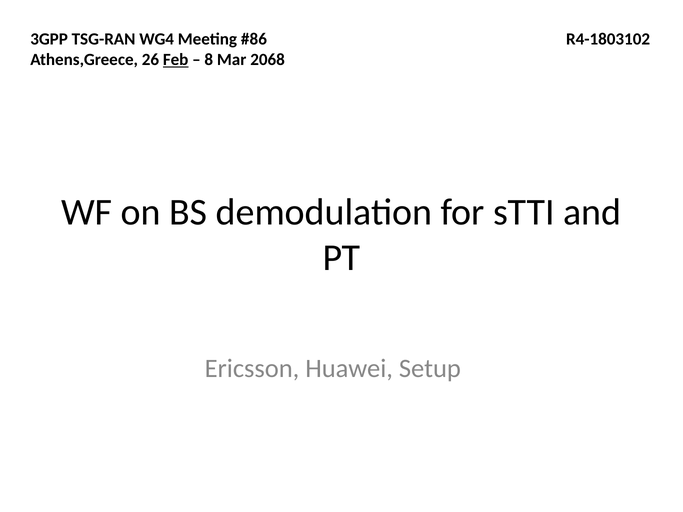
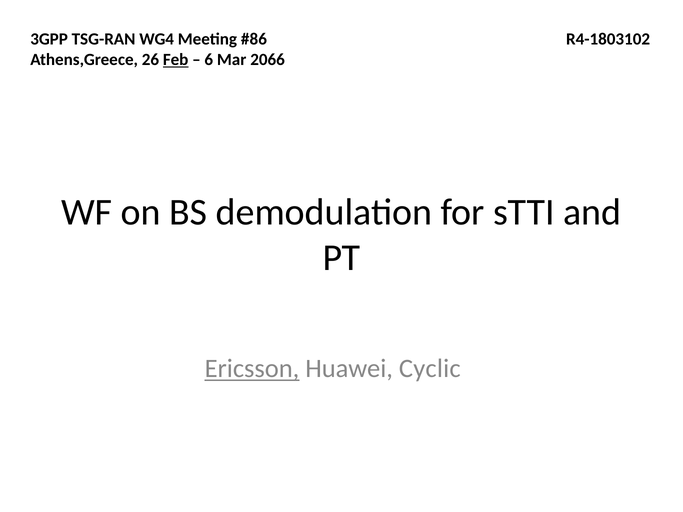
8: 8 -> 6 (209, 59)
2068: 2068 -> 2066 (268, 59)
Ericsson underline: none -> present (252, 369)
Setup: Setup -> Cyclic (430, 369)
